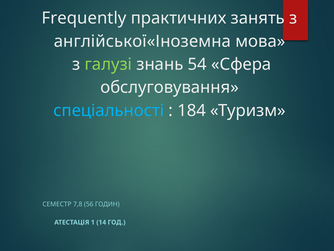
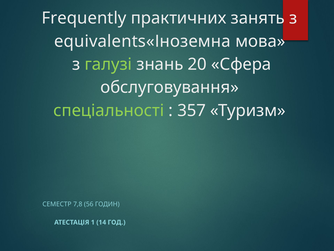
англійської«Іноземна: англійської«Іноземна -> equivalents«Іноземна (142, 41)
54: 54 -> 20 (197, 64)
спеціальності colour: light blue -> light green (109, 110)
184: 184 -> 357 (192, 110)
